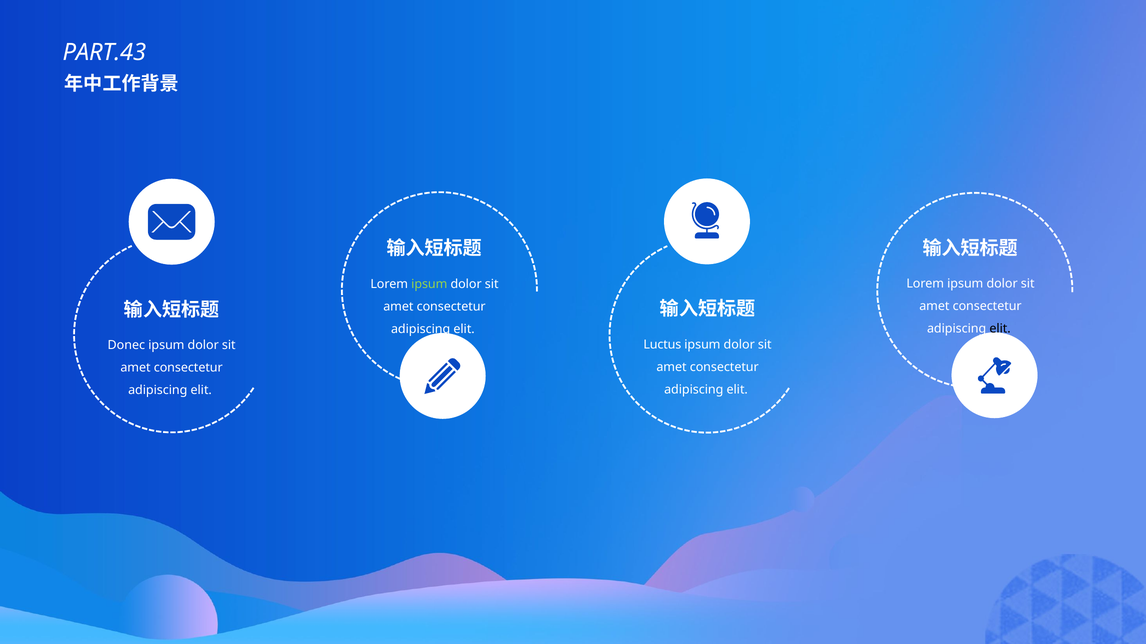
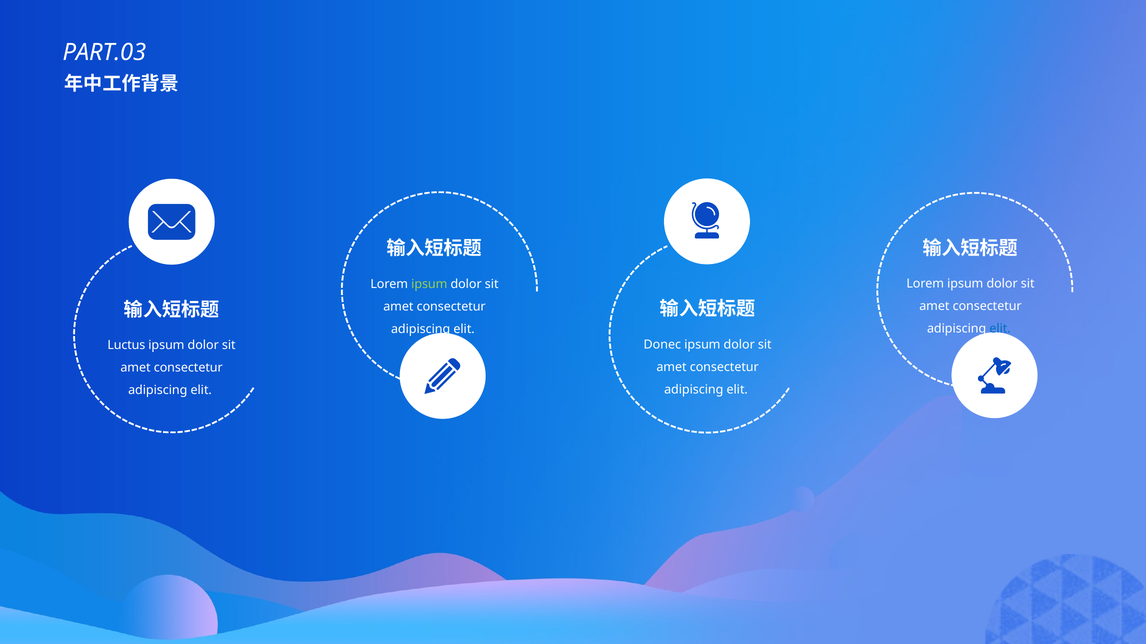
PART.43: PART.43 -> PART.03 (104, 52)
elit colour: black -> blue (1000, 329)
Luctus: Luctus -> Donec (662, 345)
Donec: Donec -> Luctus (126, 346)
